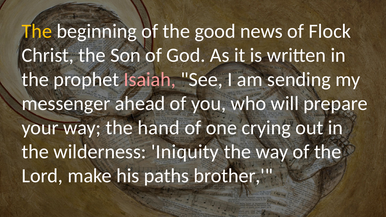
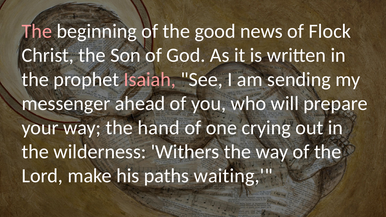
The colour: yellow -> pink (37, 31)
Iniquity: Iniquity -> Withers (185, 152)
brother: brother -> waiting (233, 176)
